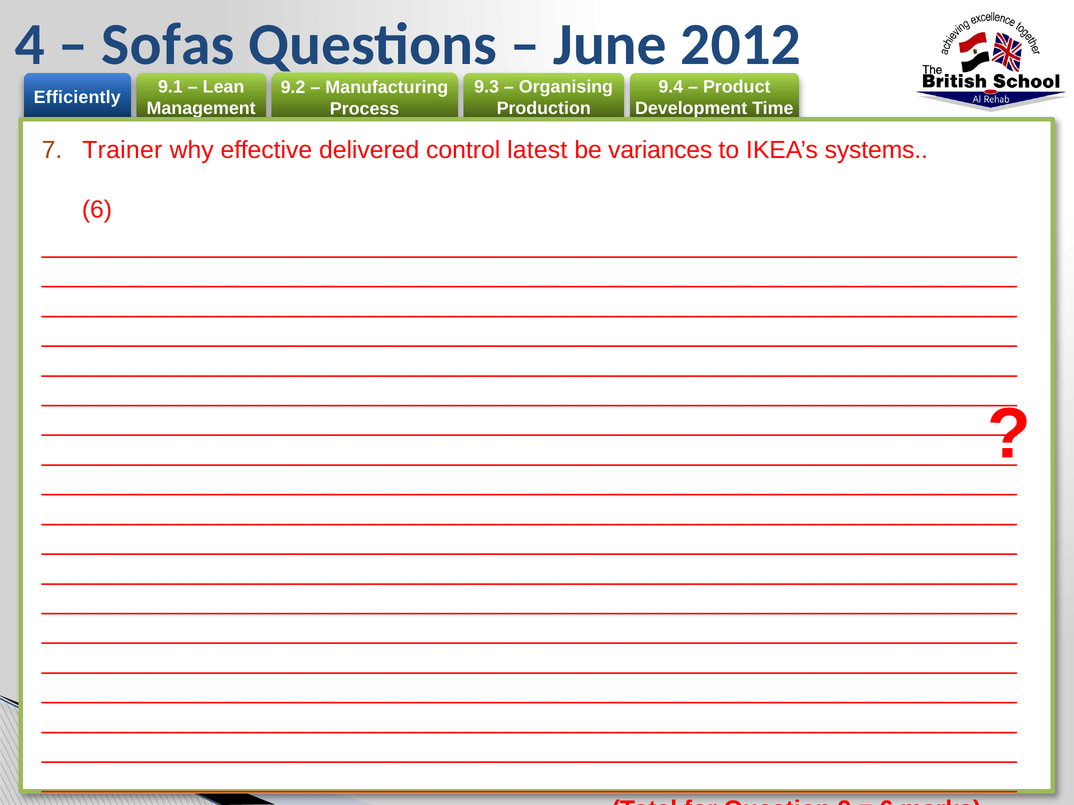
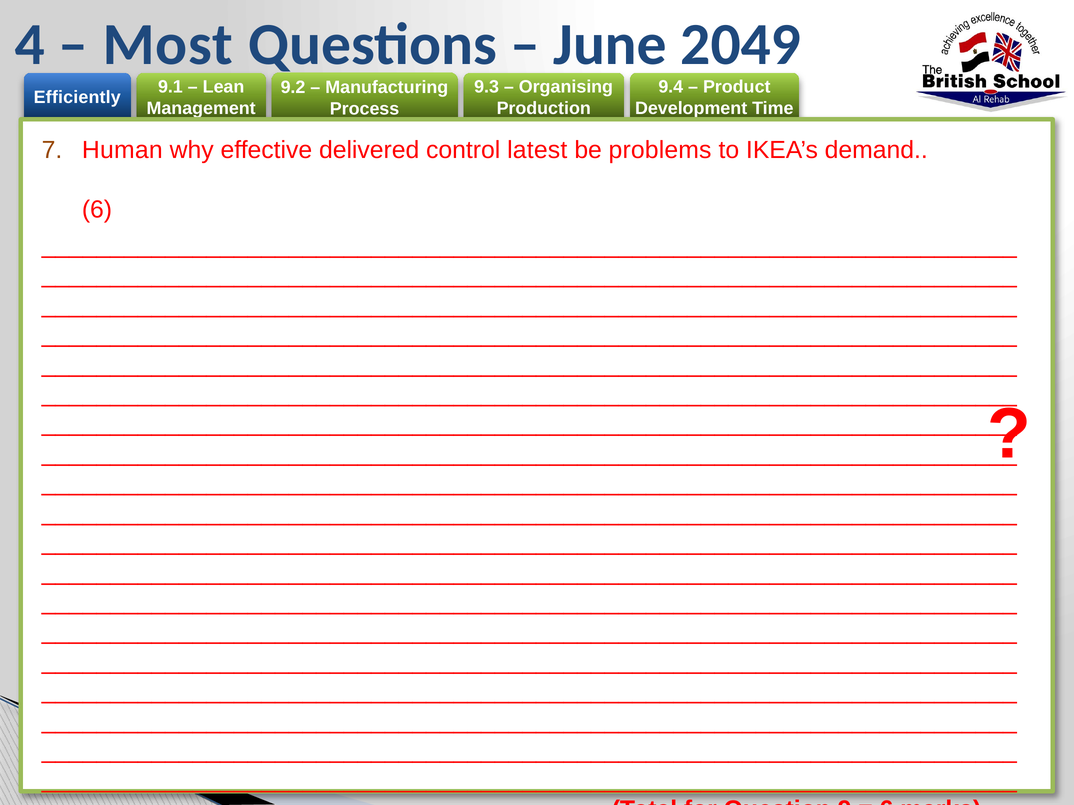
Sofas: Sofas -> Most (168, 45)
2012: 2012 -> 2049 (741, 45)
Trainer: Trainer -> Human (122, 150)
variances: variances -> problems (660, 150)
systems: systems -> demand (876, 150)
